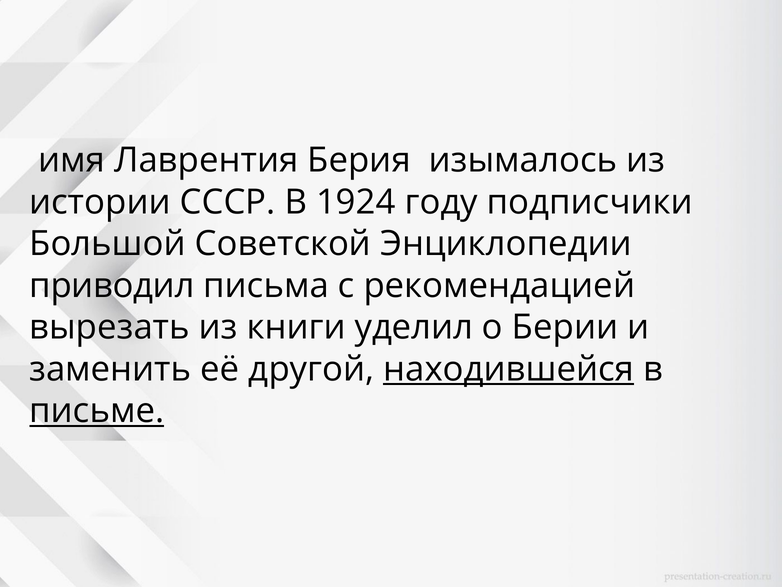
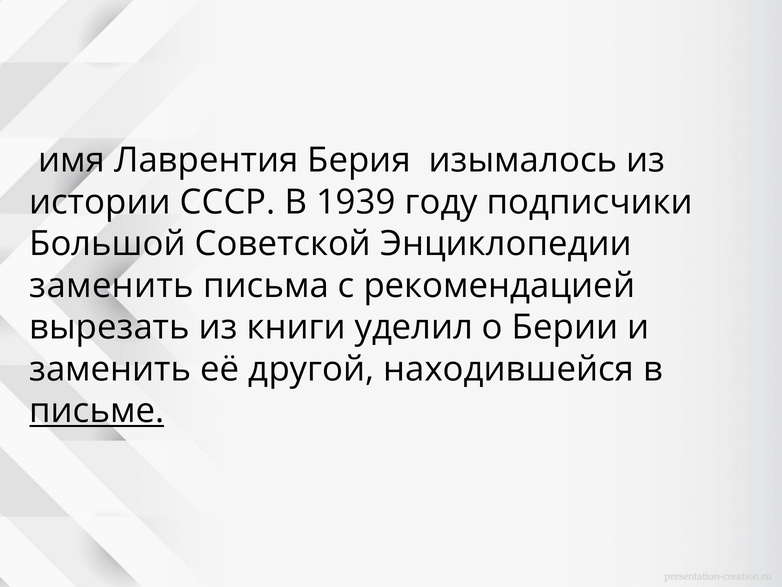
1924: 1924 -> 1939 (356, 202)
приводил: приводил -> заменить (112, 285)
находившейся underline: present -> none (509, 369)
